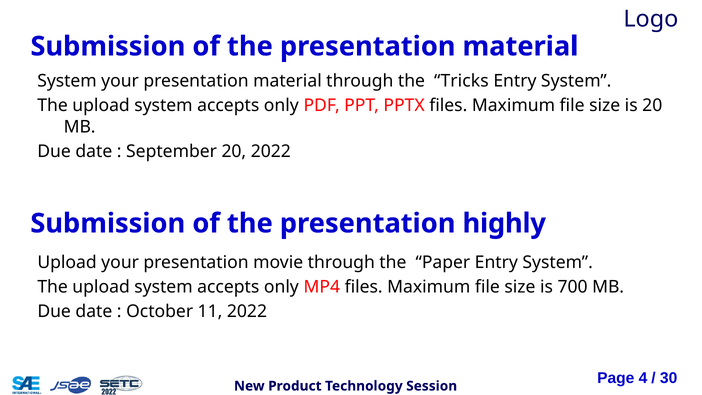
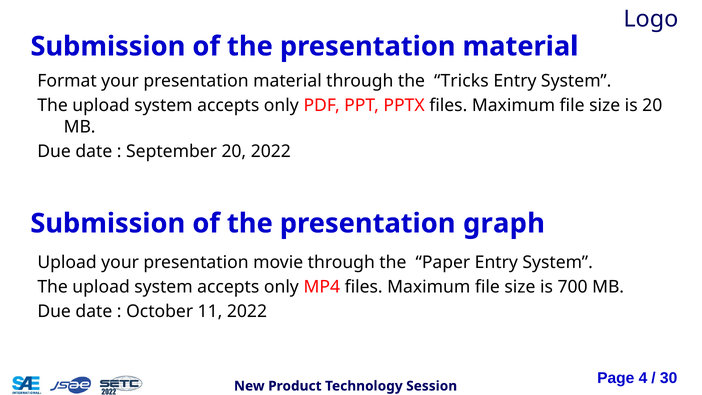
System: System -> Format (67, 81)
highly: highly -> graph (504, 223)
